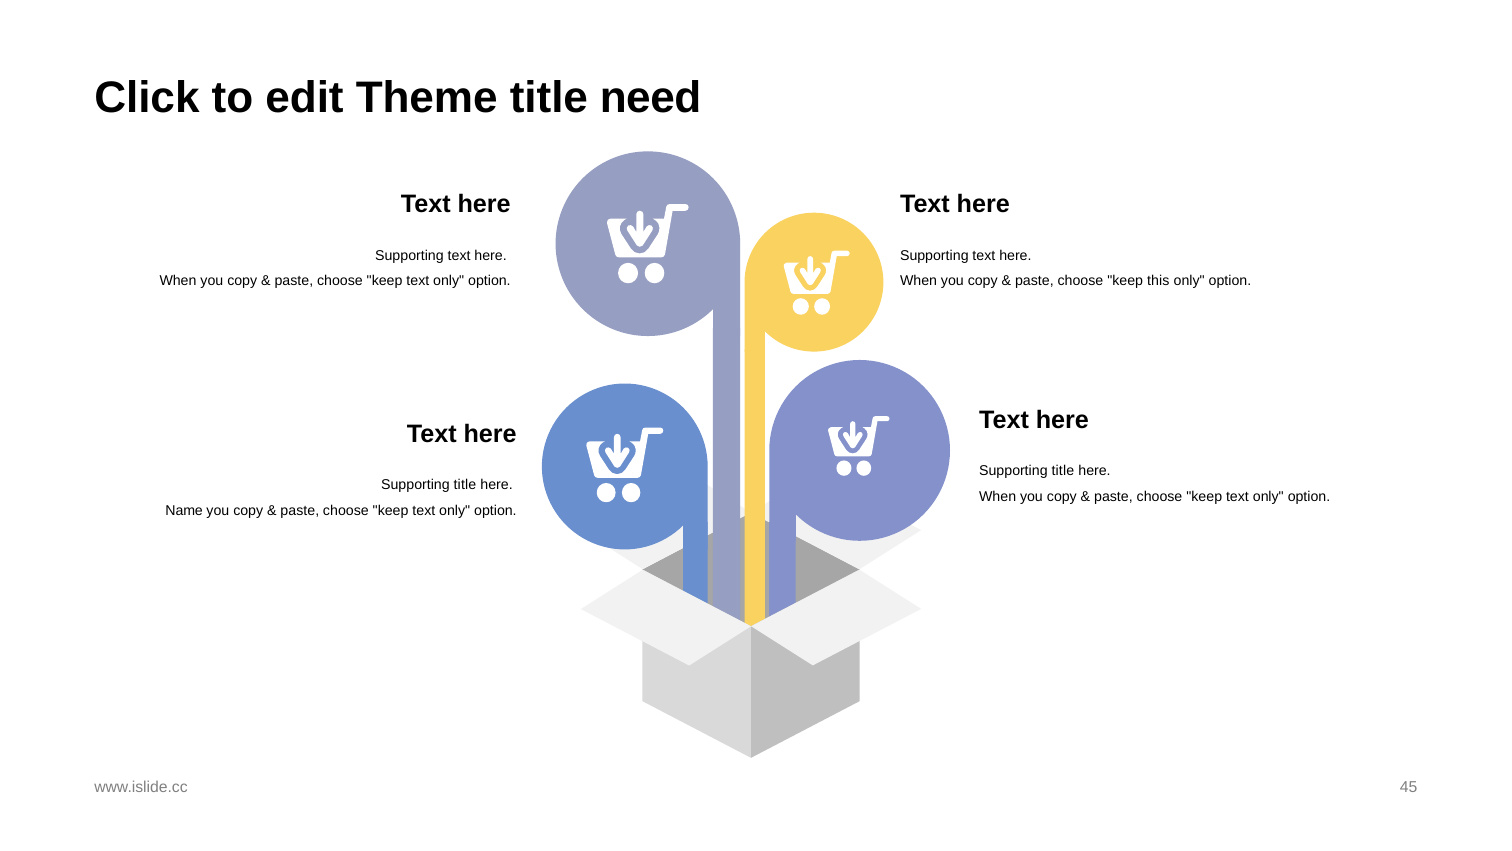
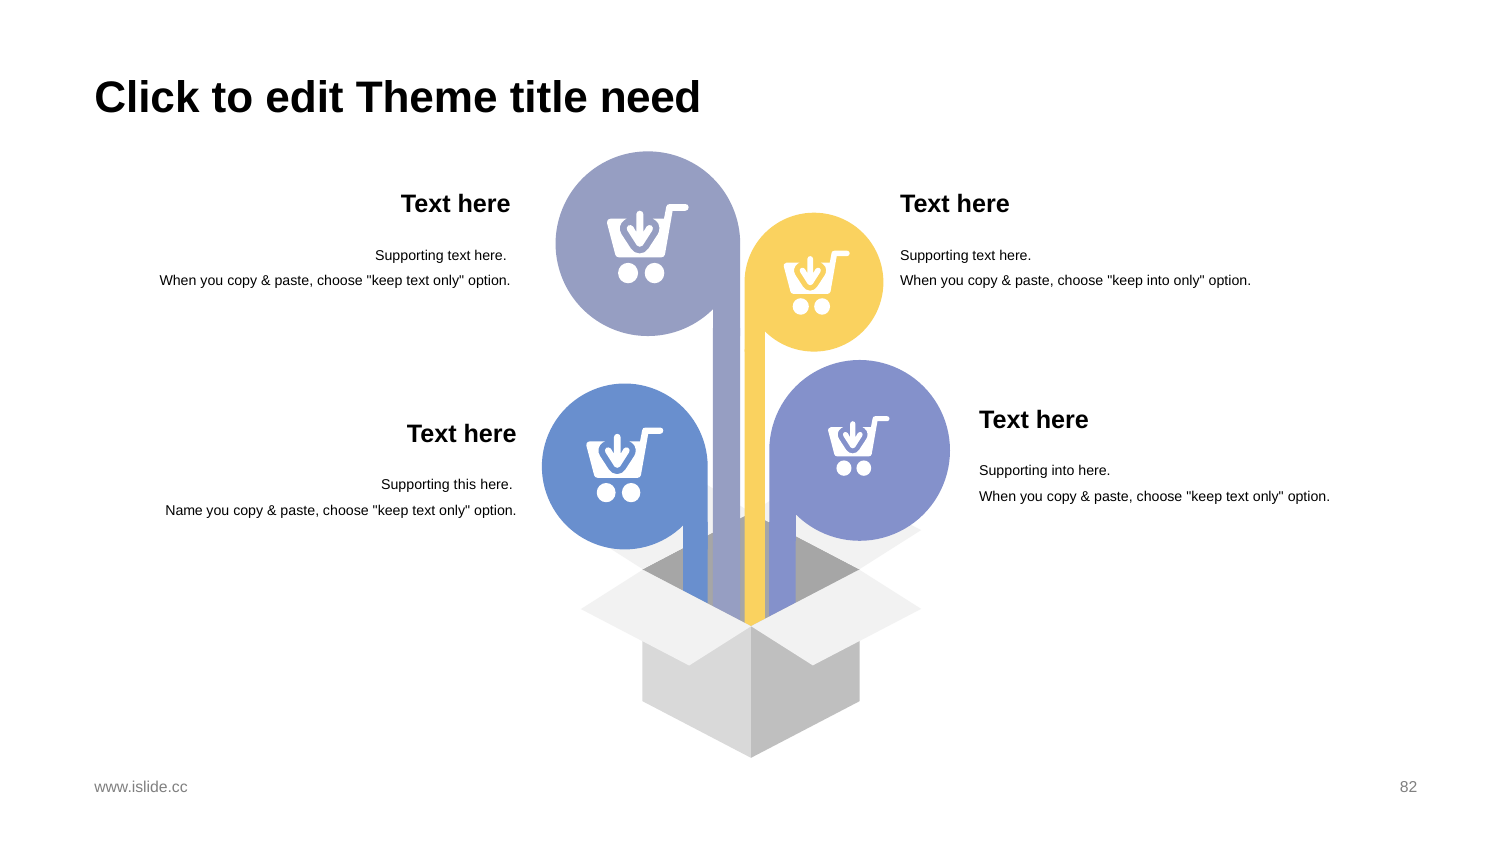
keep this: this -> into (1158, 281)
title: title -> into (1063, 471)
title: title -> this (465, 485)
45: 45 -> 82 (1409, 787)
